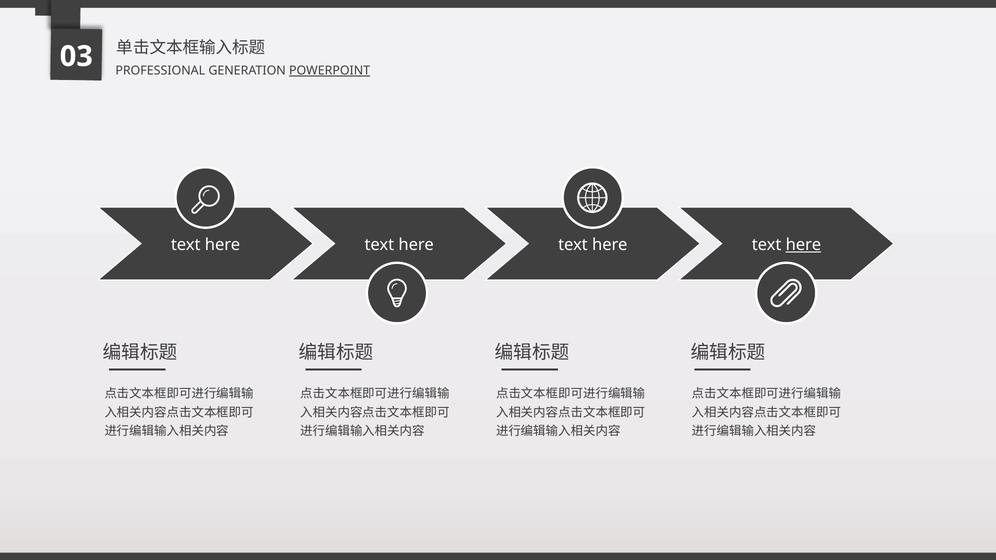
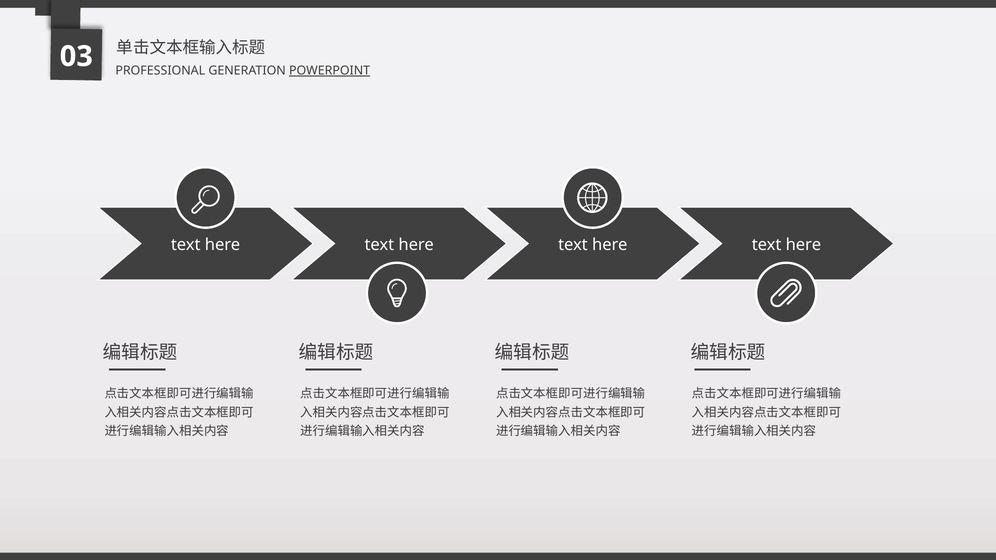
here underline: present -> none (803, 245)
